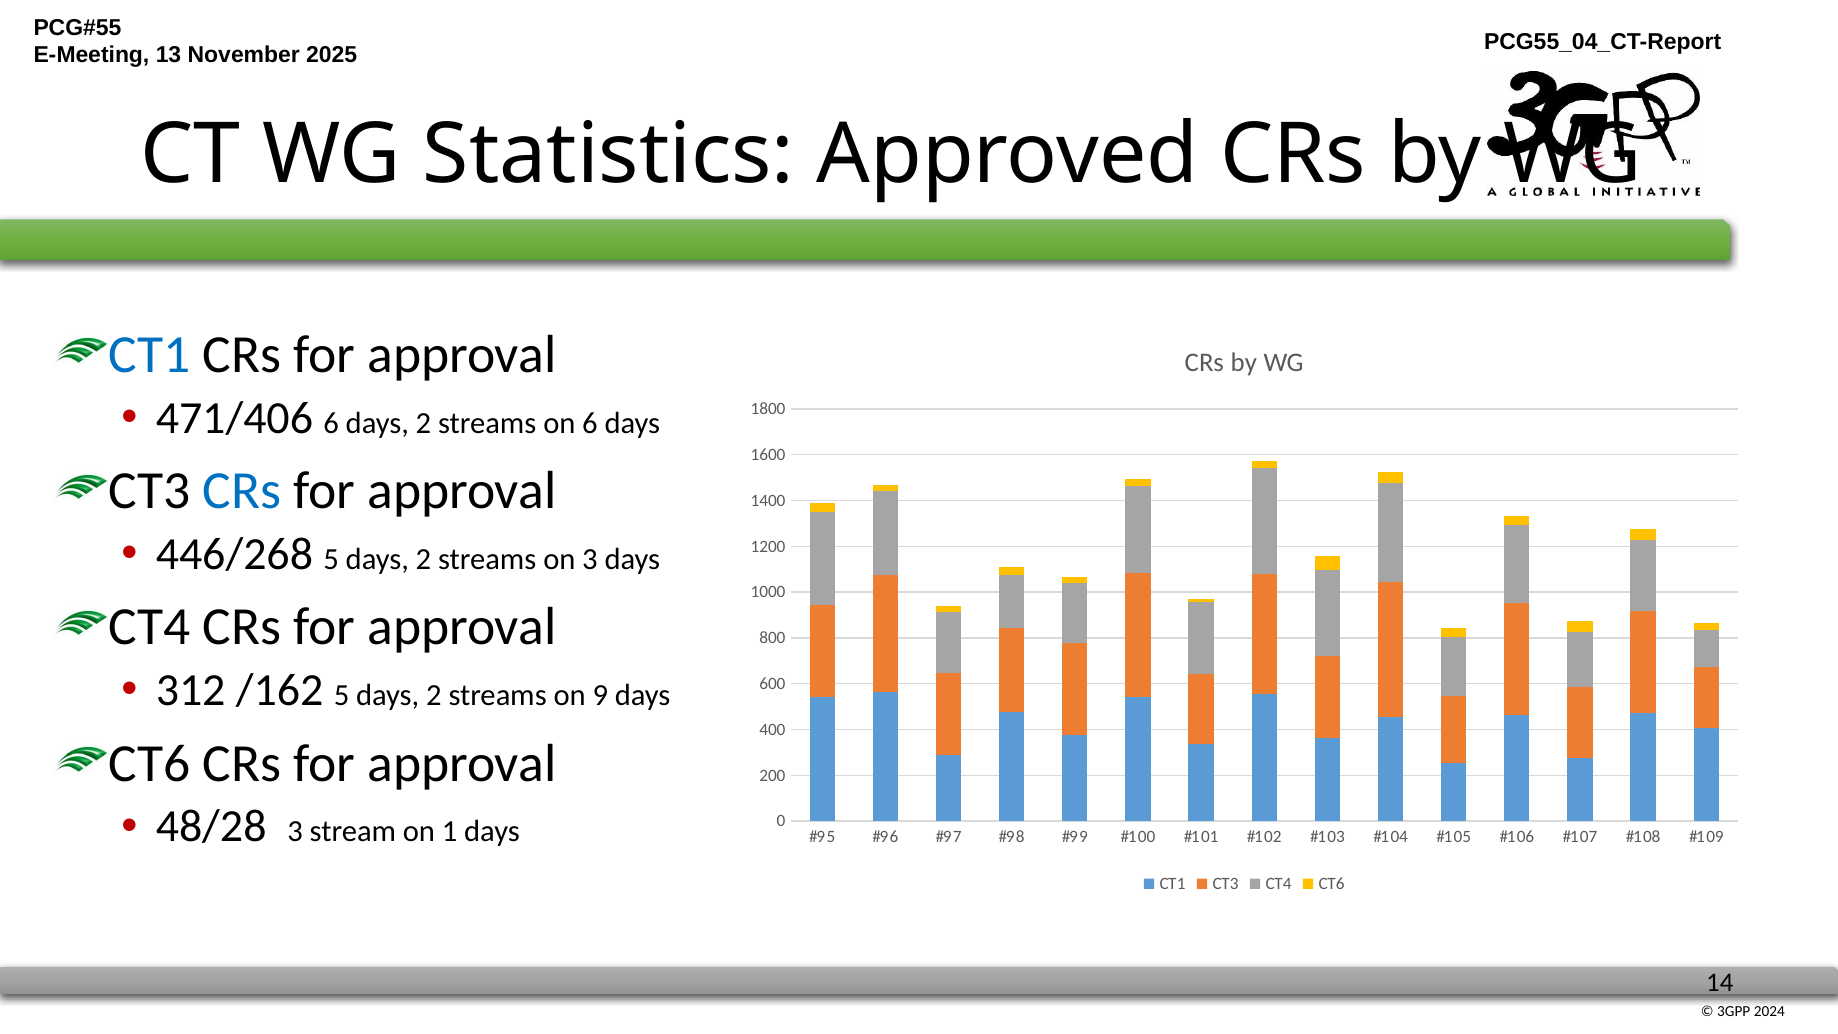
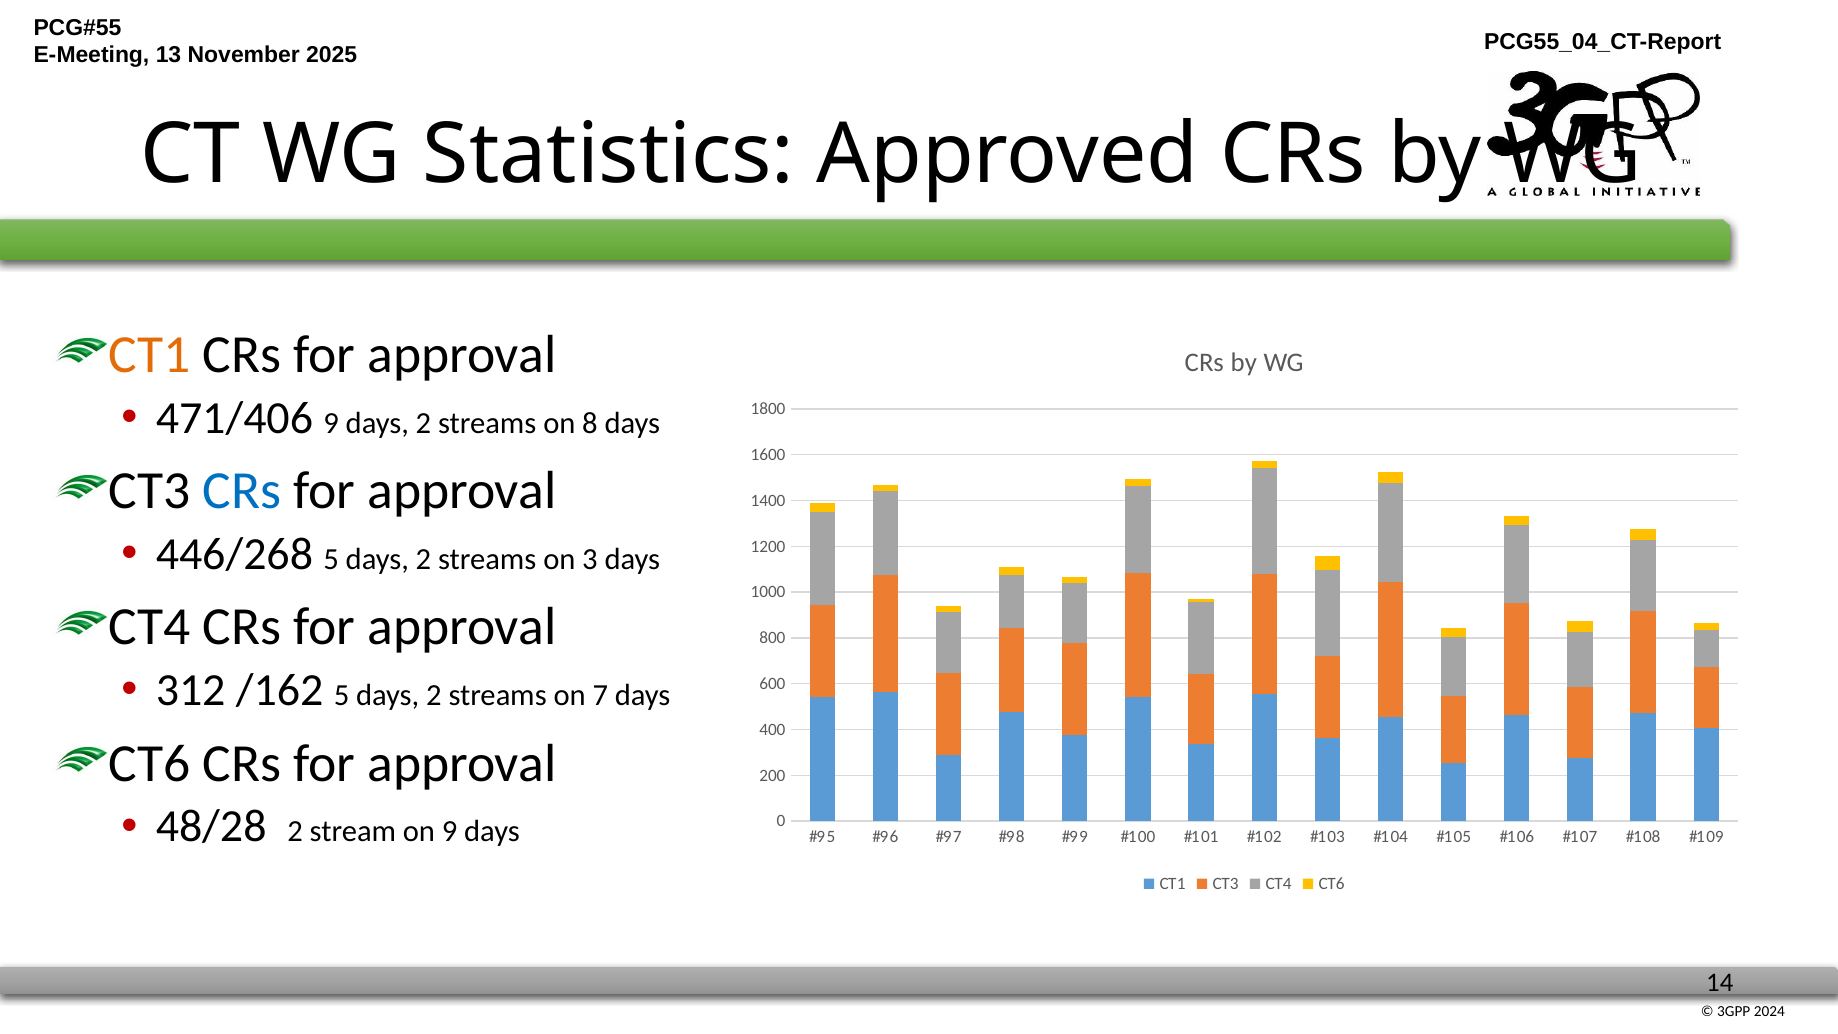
CT1 colour: blue -> orange (150, 355)
471/406 6: 6 -> 9 (331, 423)
on 6: 6 -> 8 (590, 423)
9: 9 -> 7 (600, 696)
48/28 3: 3 -> 2 (295, 832)
on 1: 1 -> 9 (450, 832)
